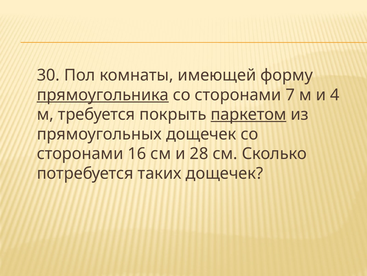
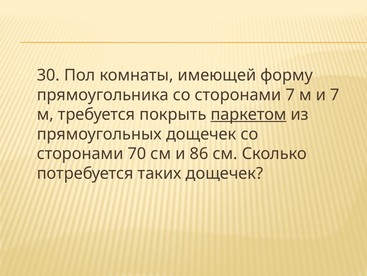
прямоугольника underline: present -> none (103, 95)
и 4: 4 -> 7 (335, 95)
16: 16 -> 70 (137, 153)
28: 28 -> 86 (199, 153)
